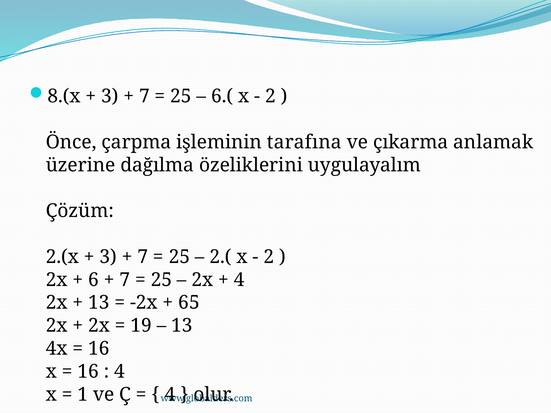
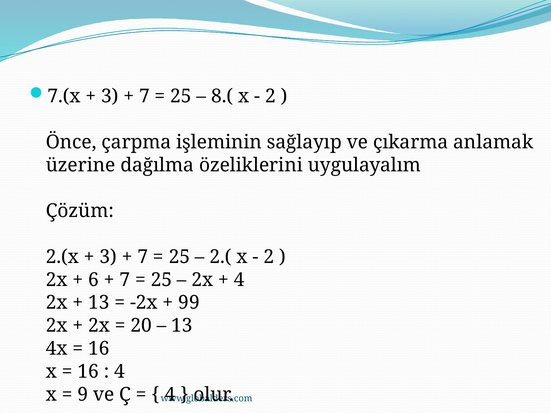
8.(x: 8.(x -> 7.(x (64, 96)
6.(: 6.( -> 8.( (222, 96)
tarafına: tarafına -> sağlayıp (304, 142)
65: 65 -> 99 (189, 303)
19: 19 -> 20 (141, 326)
1: 1 -> 9 (83, 395)
